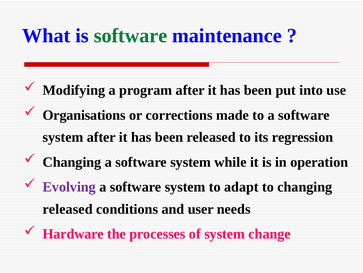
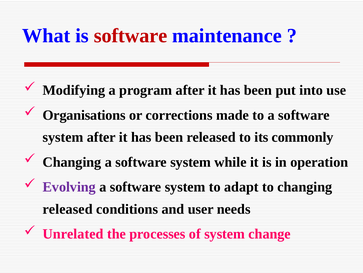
software colour: green -> red (130, 36)
regression: regression -> commonly (303, 137)
Hardware: Hardware -> Unrelated (73, 233)
